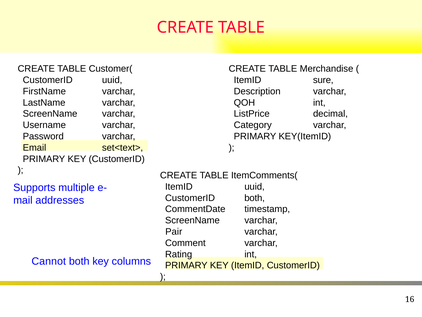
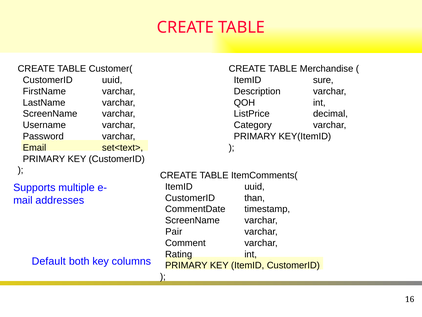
CustomerID both: both -> than (255, 198)
Cannot: Cannot -> Default (49, 261)
